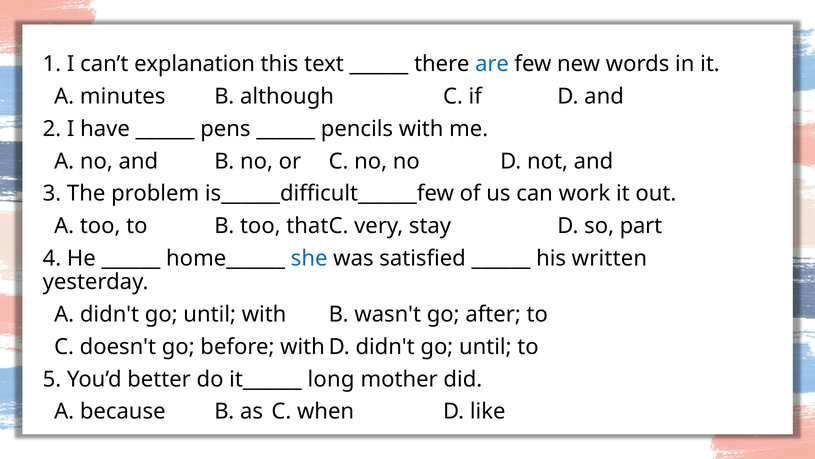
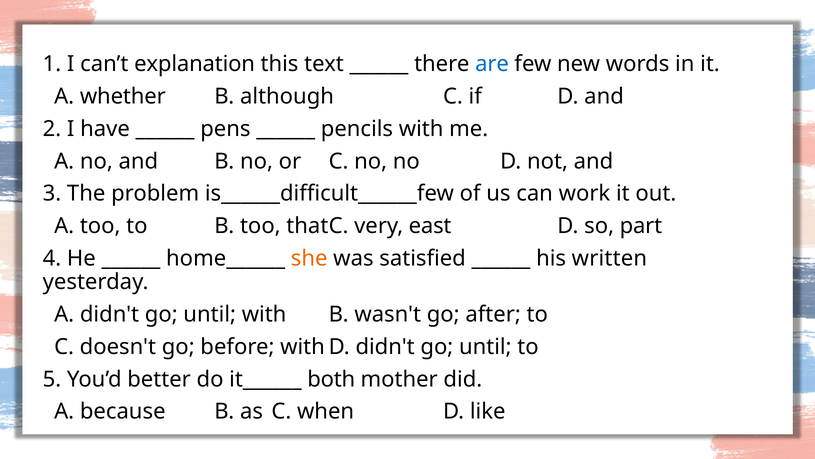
minutes: minutes -> whether (123, 96)
stay: stay -> east (430, 226)
she colour: blue -> orange (309, 258)
long: long -> both (331, 379)
